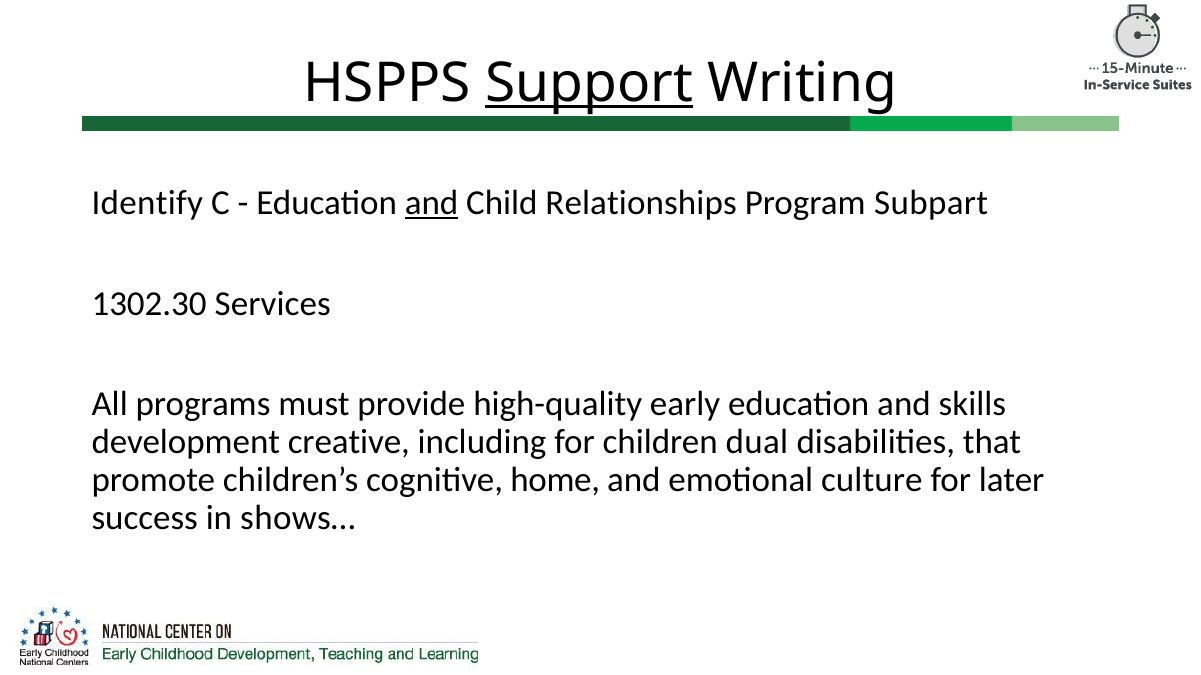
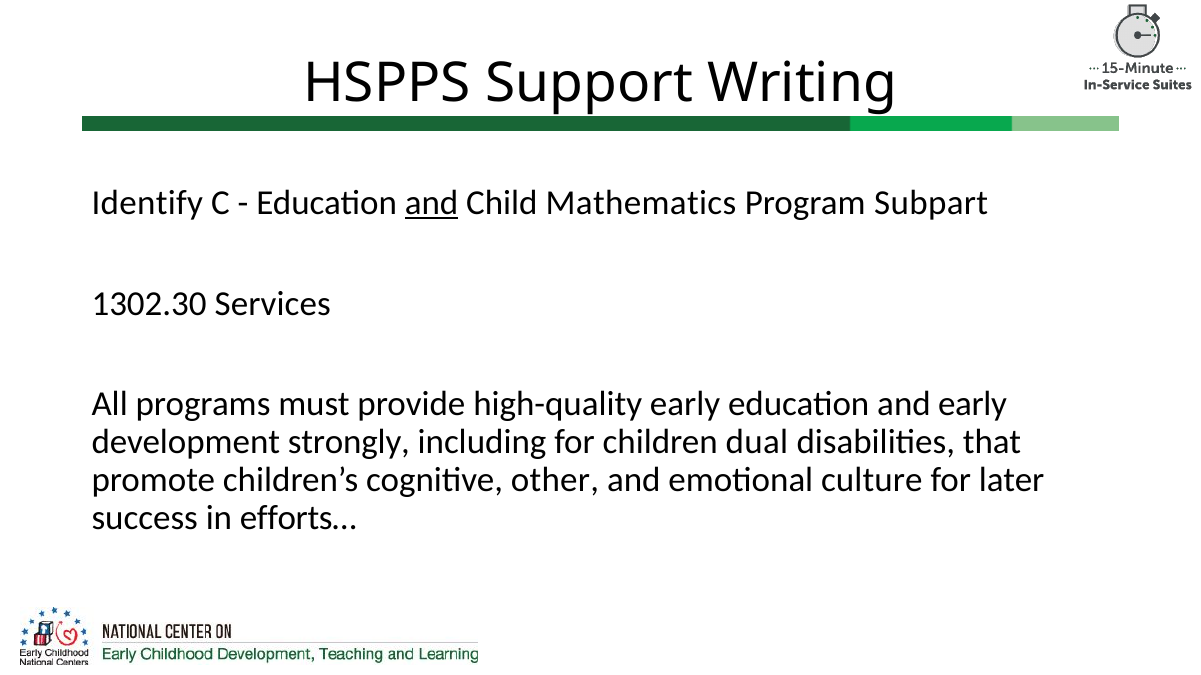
Support underline: present -> none (589, 83)
Relationships: Relationships -> Mathematics (641, 203)
and skills: skills -> early (973, 404)
creative: creative -> strongly (349, 442)
home: home -> other (555, 480)
shows…: shows… -> efforts… (298, 518)
